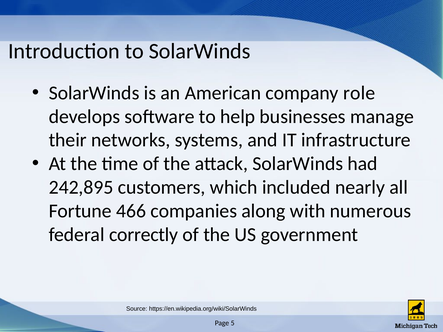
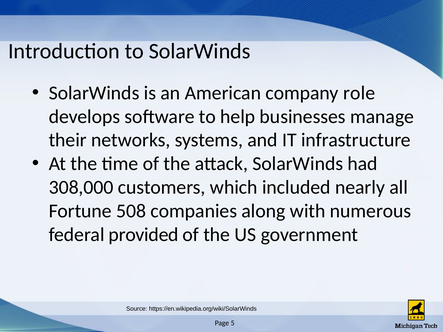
242,895: 242,895 -> 308,000 (81, 188)
466: 466 -> 508 (131, 211)
correctly: correctly -> provided (144, 235)
